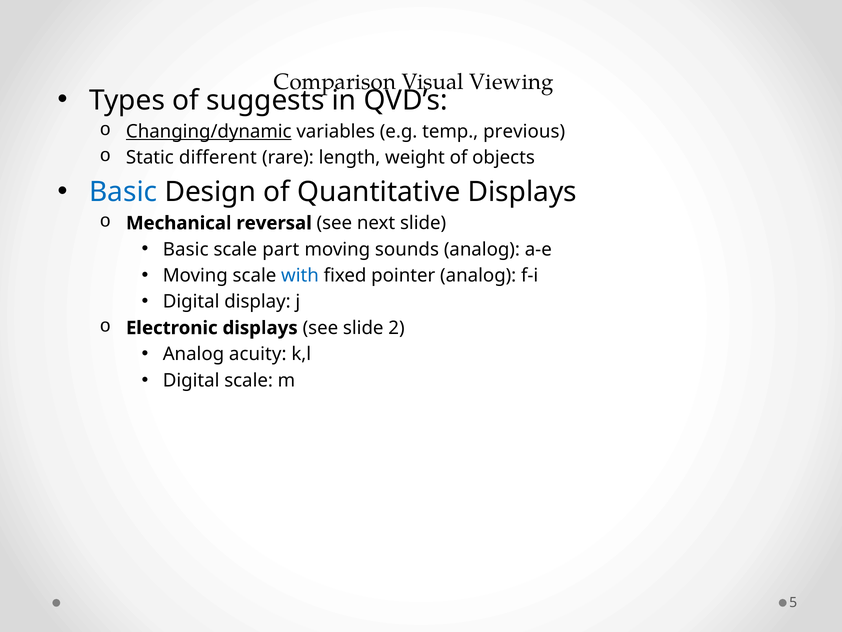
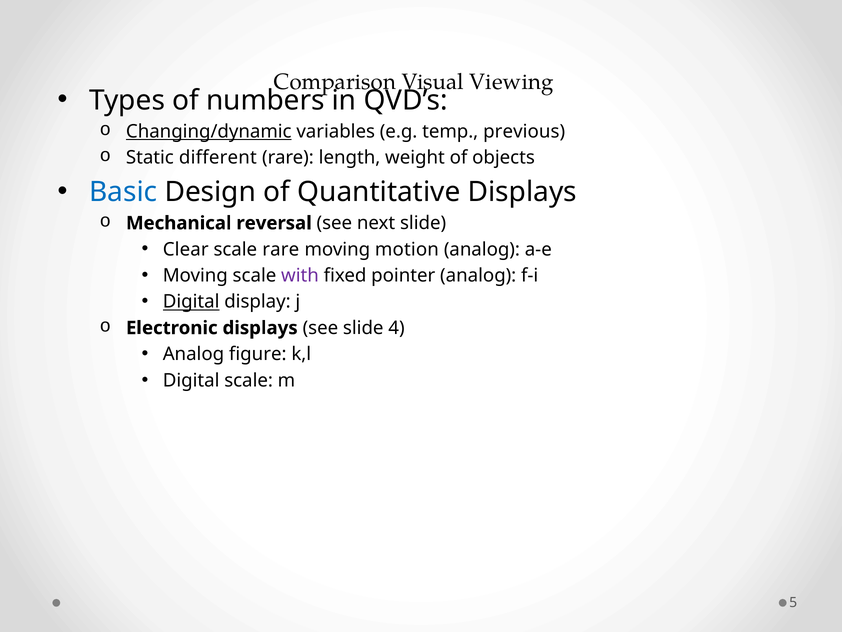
suggests: suggests -> numbers (265, 100)
Basic: Basic -> Clear (186, 249)
scale part: part -> rare (281, 249)
sounds: sounds -> motion (407, 249)
with colour: blue -> purple (300, 275)
Digital underline: none -> present (191, 302)
2: 2 -> 4 (397, 328)
acuity: acuity -> figure (258, 354)
